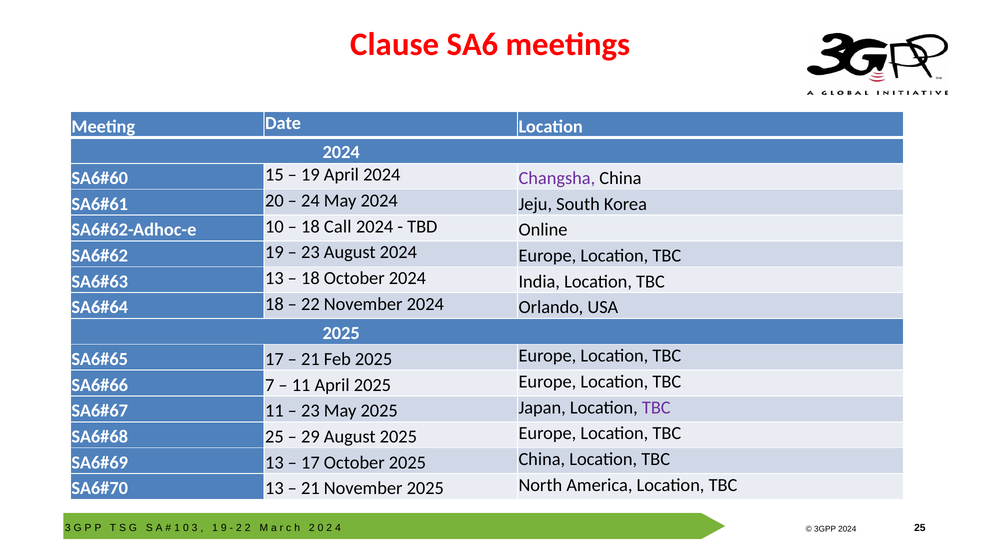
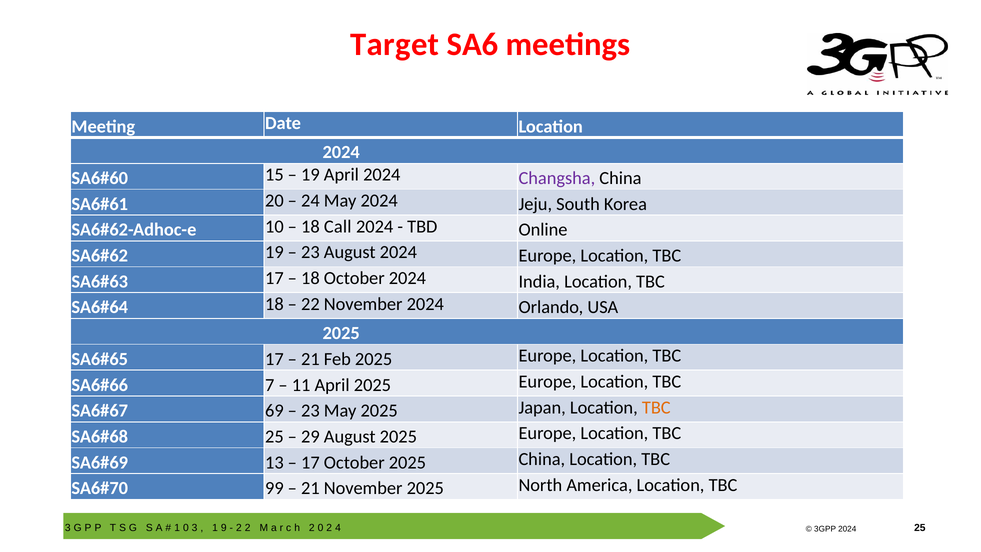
Clause: Clause -> Target (395, 45)
13: 13 -> 17 (274, 278)
11: 11 -> 69 (274, 411)
TBC colour: purple -> orange (656, 407)
13: 13 -> 99 (274, 488)
